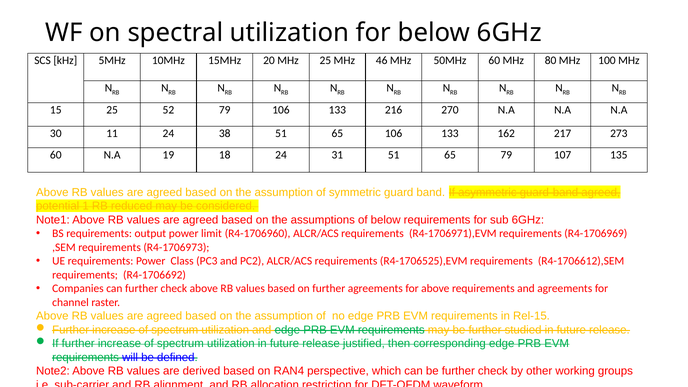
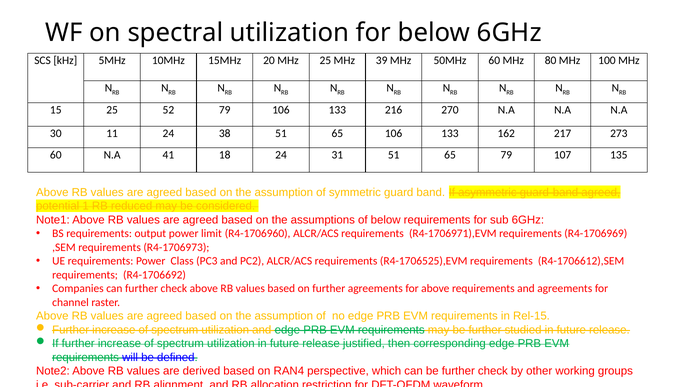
46: 46 -> 39 (382, 60)
19: 19 -> 41 (168, 155)
